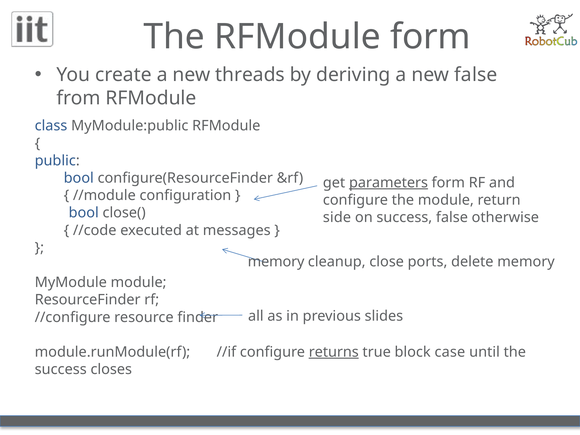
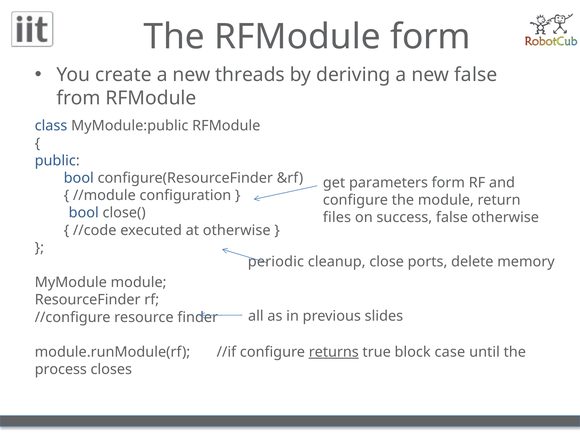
parameters underline: present -> none (388, 183)
side: side -> files (337, 217)
at messages: messages -> otherwise (237, 230)
memory: memory -> periodic (276, 262)
success: success -> process (61, 369)
